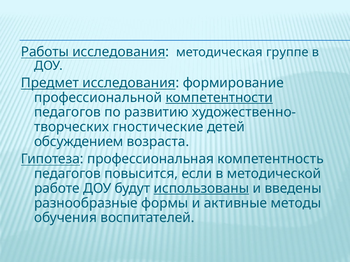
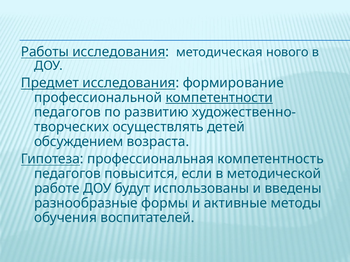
группе: группе -> нового (287, 52)
гностические: гностические -> осуществлять (158, 127)
использованы underline: present -> none (201, 189)
